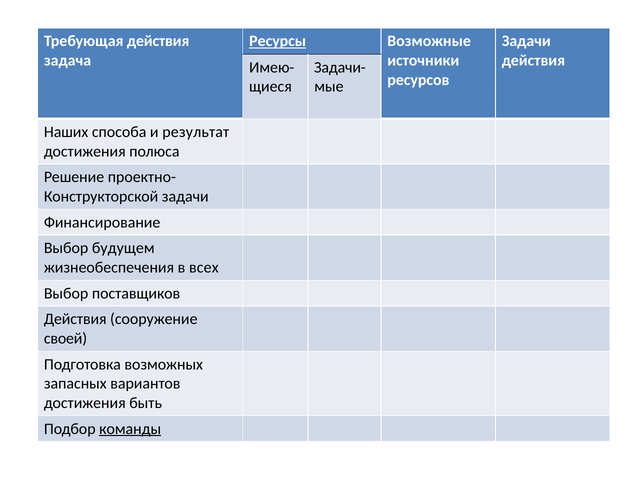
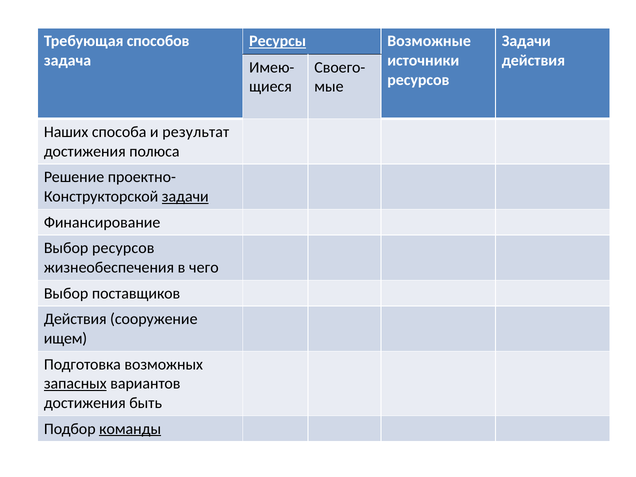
Требующая действия: действия -> способов (158, 41)
Задачи-: Задачи- -> Своего- (340, 67)
задачи underline: none -> present (185, 197)
Выбор будущем: будущем -> ресурсов (123, 248)
всех: всех -> чего (204, 268)
своей: своей -> ищем (65, 338)
запасных underline: none -> present (75, 384)
